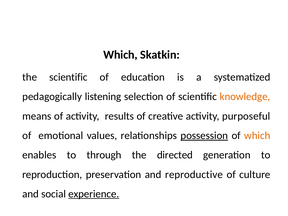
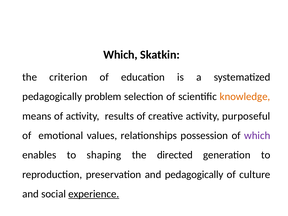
the scientific: scientific -> criterion (68, 77)
listening: listening -> problem (103, 97)
possession underline: present -> none (204, 136)
which colour: orange -> purple (257, 136)
through: through -> shaping (104, 155)
and reproductive: reproductive -> pedagogically (194, 174)
